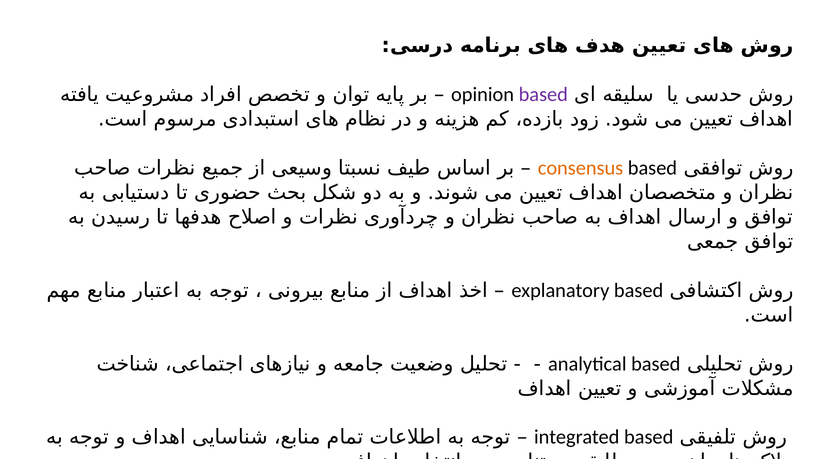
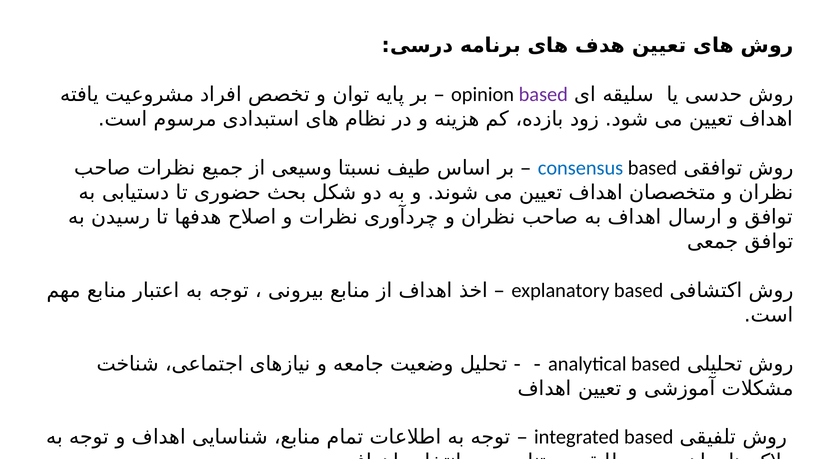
consensus colour: orange -> blue (581, 168)
